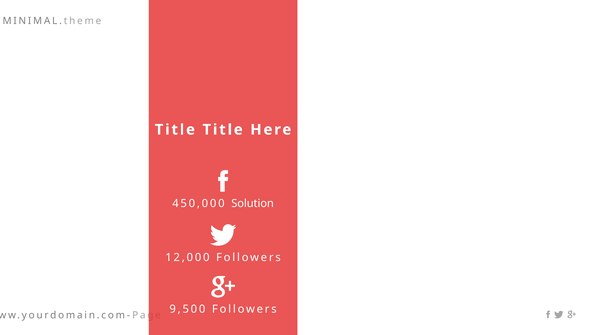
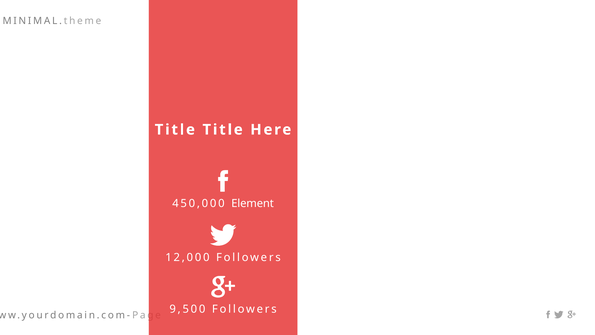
Solution: Solution -> Element (253, 203)
